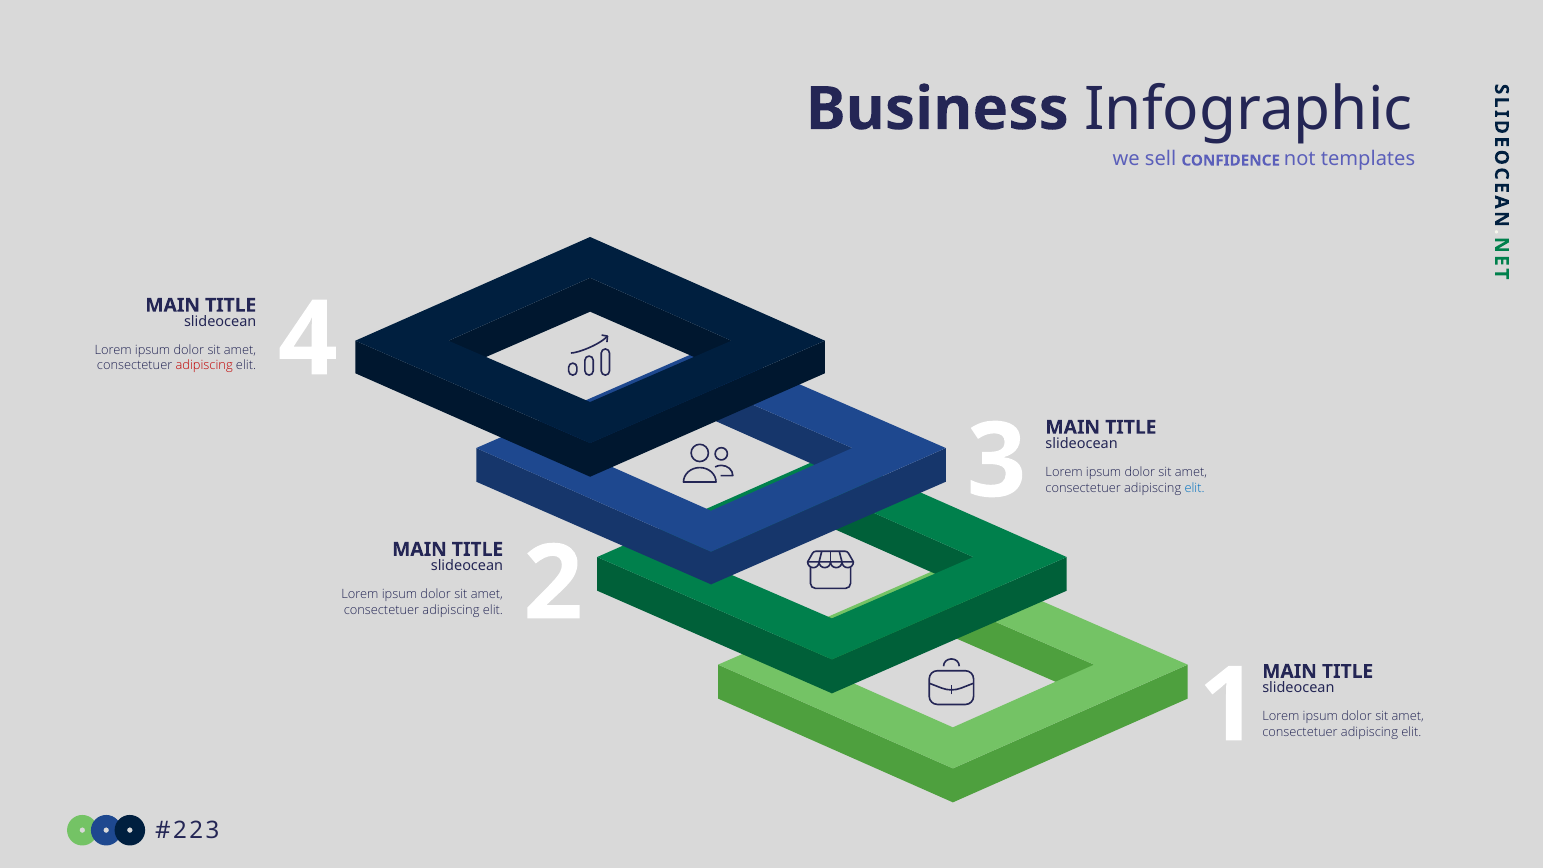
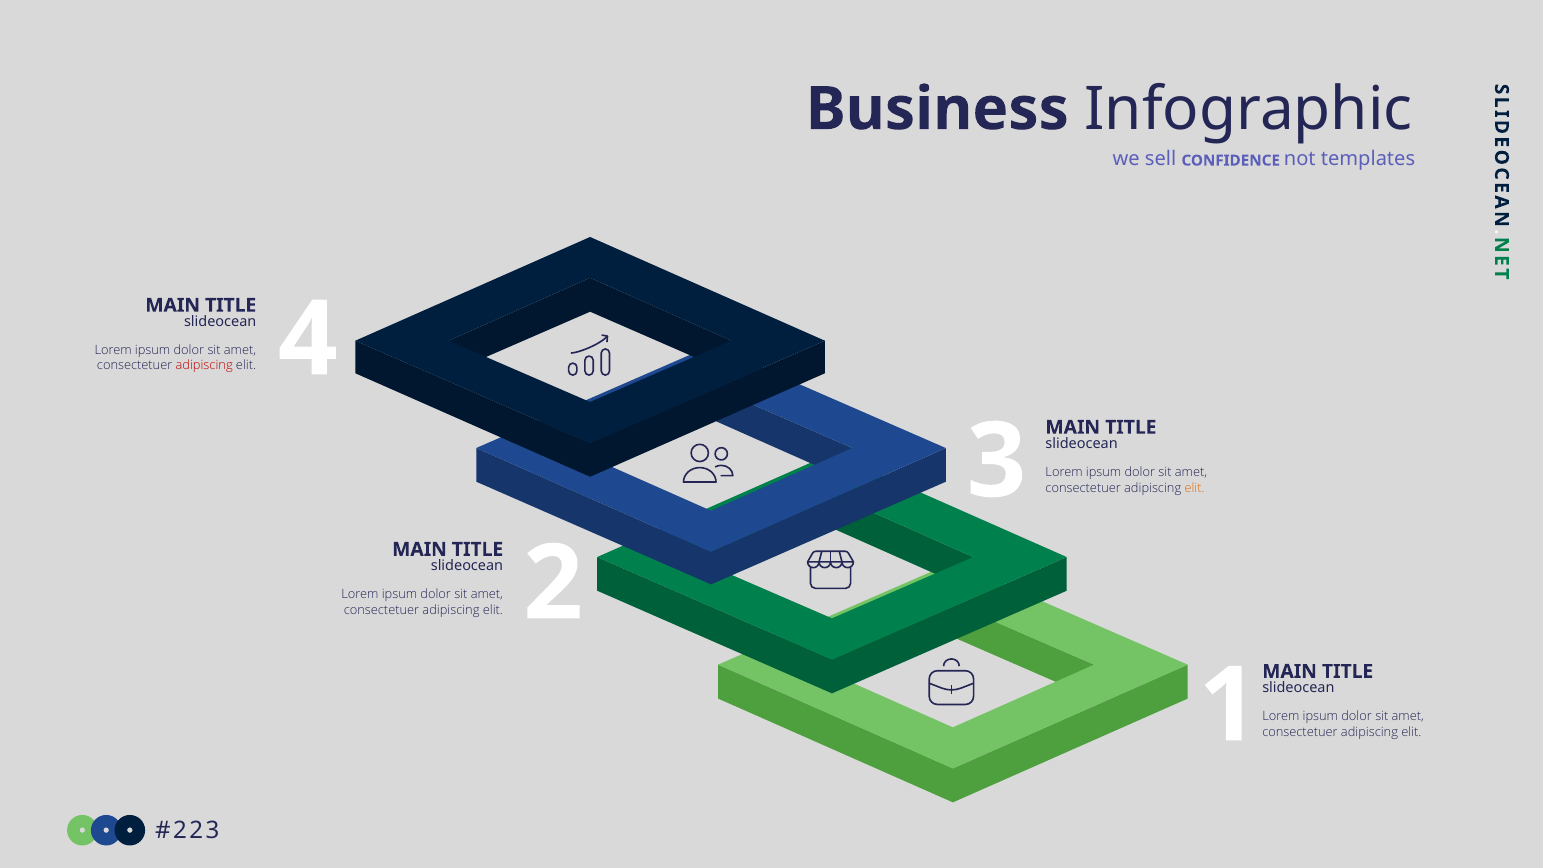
elit colour: blue -> orange (1195, 488)
